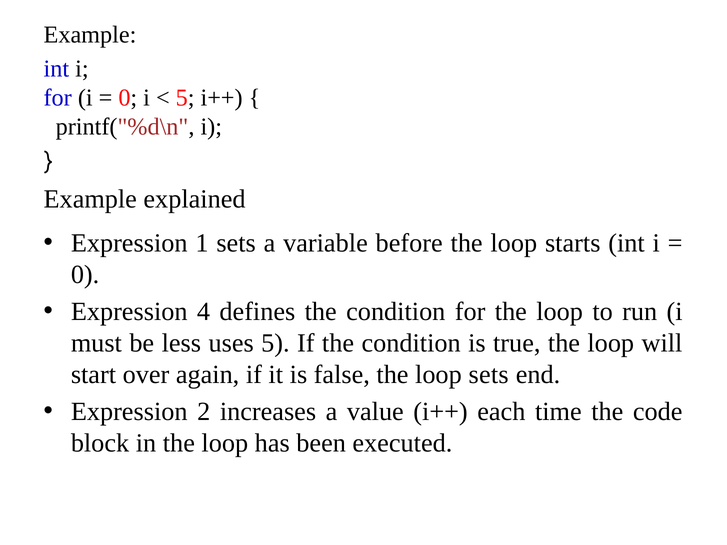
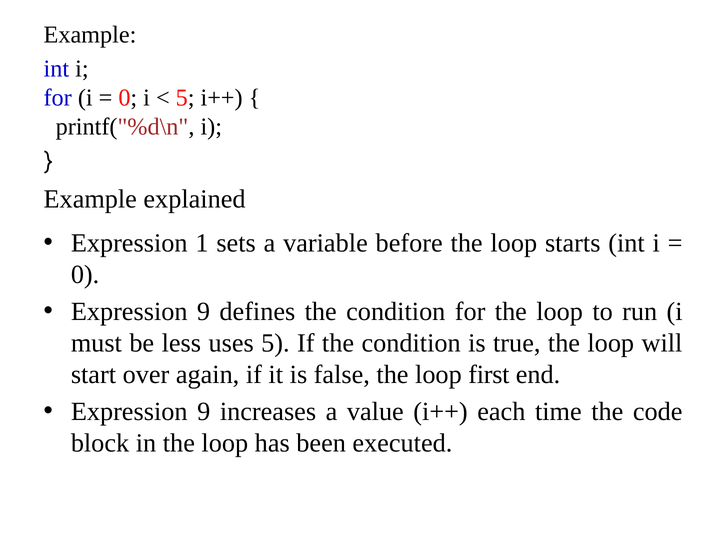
4: 4 -> 9 (203, 312)
loop sets: sets -> first (489, 375)
2: 2 -> 9 (204, 412)
